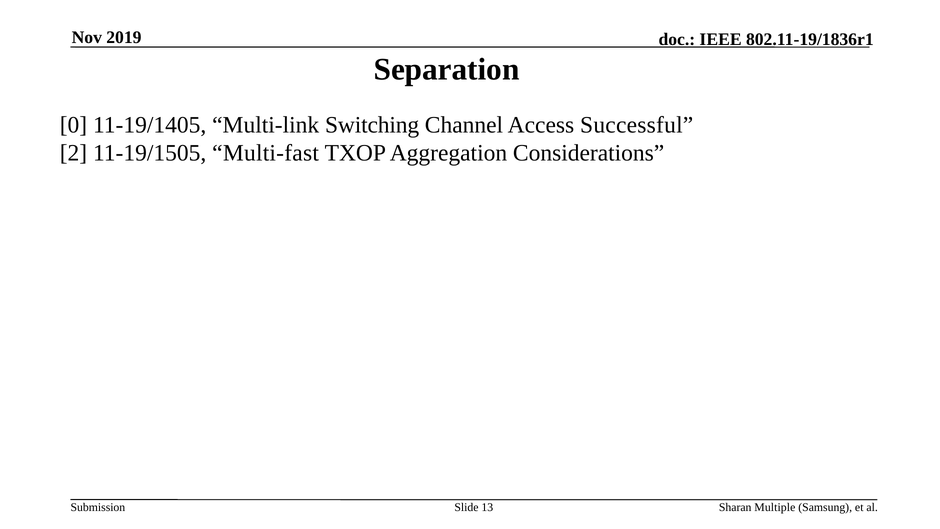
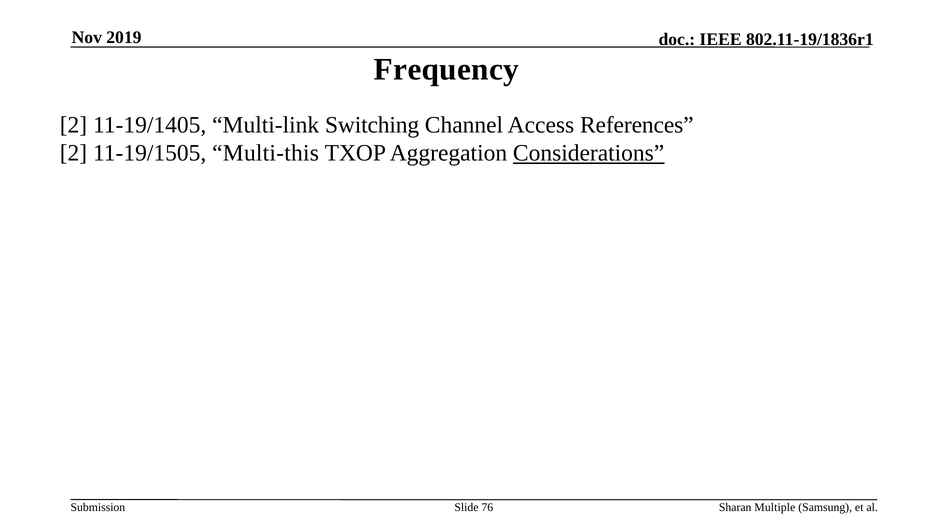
Separation: Separation -> Frequency (446, 69)
0: 0 -> 2 (73, 125)
Successful: Successful -> References (637, 125)
Multi-fast: Multi-fast -> Multi-this (266, 153)
Considerations underline: none -> present (589, 153)
13: 13 -> 76 (487, 507)
